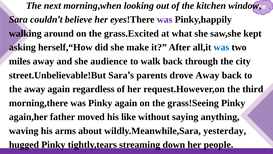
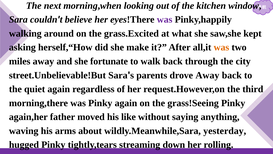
was colour: blue -> orange (221, 47)
audience: audience -> fortunate (109, 61)
the away: away -> quiet (35, 89)
people: people -> rolling (218, 144)
